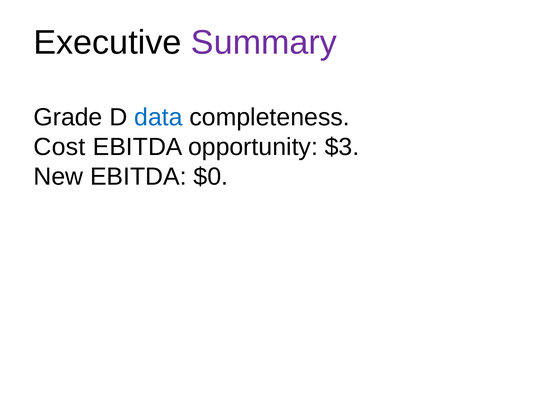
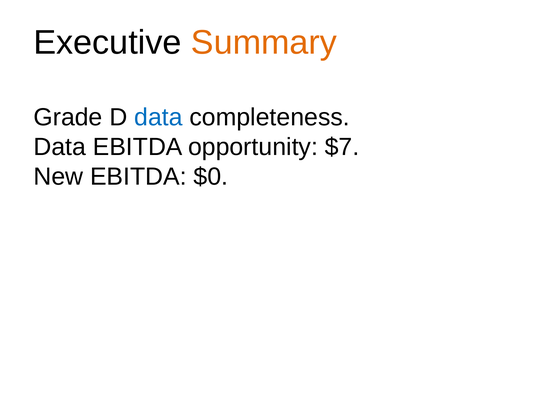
Summary colour: purple -> orange (264, 42)
Cost: Cost -> Data (60, 147)
$3: $3 -> $7 (342, 147)
